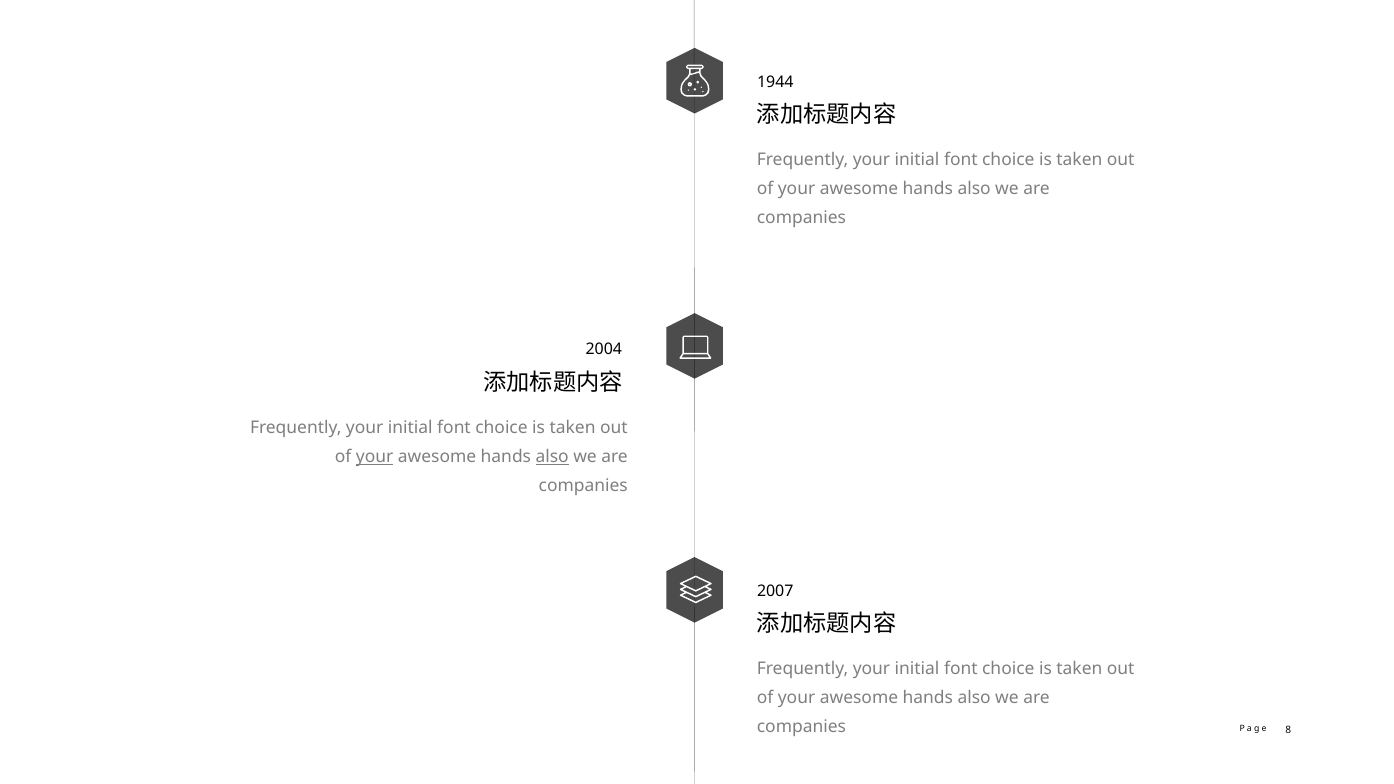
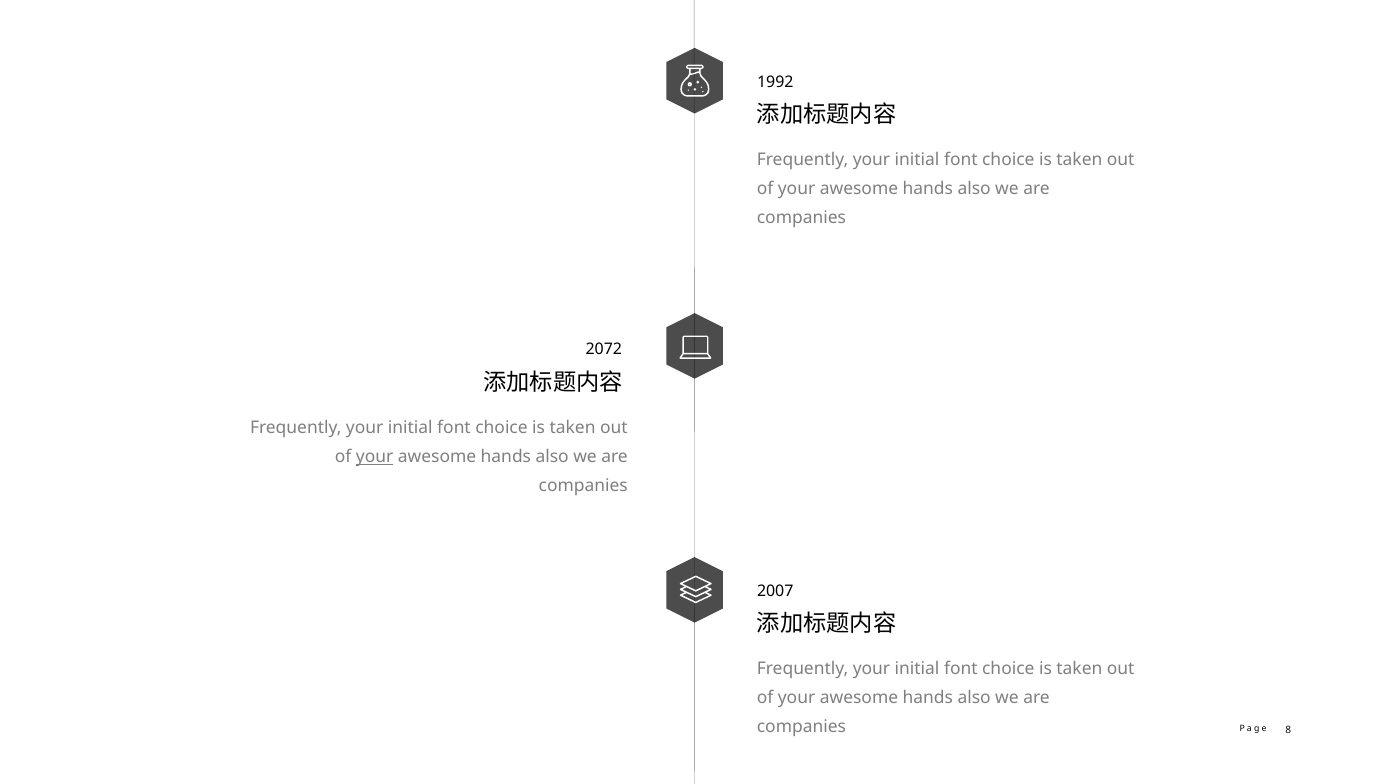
1944: 1944 -> 1992 (775, 82)
2004: 2004 -> 2072 (604, 350)
also underline: present -> none (552, 457)
